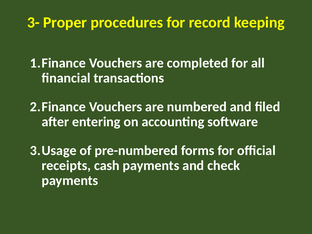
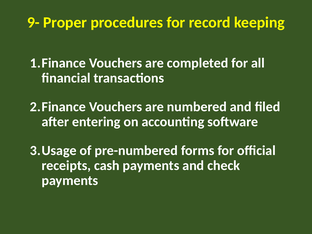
3-: 3- -> 9- (33, 22)
